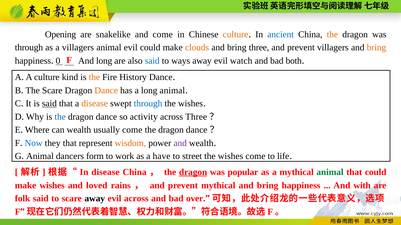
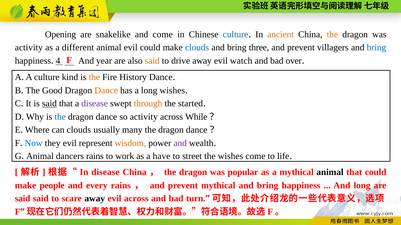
culture colour: orange -> blue (236, 34)
ancient colour: blue -> orange (281, 34)
through: through -> activity (29, 48)
a villagers: villagers -> different (78, 48)
clouds colour: orange -> blue (197, 48)
bring colour: orange -> blue (376, 48)
0: 0 -> 4 (58, 61)
And long: long -> year (104, 61)
said colour: blue -> orange (152, 61)
ways: ways -> drive (181, 61)
both: both -> over (294, 61)
The Scare: Scare -> Good (52, 91)
long animal: animal -> wishes (172, 91)
disease colour: orange -> purple (95, 104)
through colour: blue -> orange (148, 104)
wishes: wishes -> started (191, 104)
across Three: Three -> While (196, 117)
can wealth: wealth -> clouds (79, 130)
usually come: come -> many (132, 130)
they that: that -> evil (70, 143)
dancers form: form -> rains (95, 157)
dragon underline: present -> none (193, 173)
animal colour: green -> black (330, 173)
make wishes: wishes -> people (52, 186)
loved: loved -> every (97, 186)
And with: with -> long (362, 186)
folk: folk -> said (23, 199)
over: over -> turn (196, 199)
